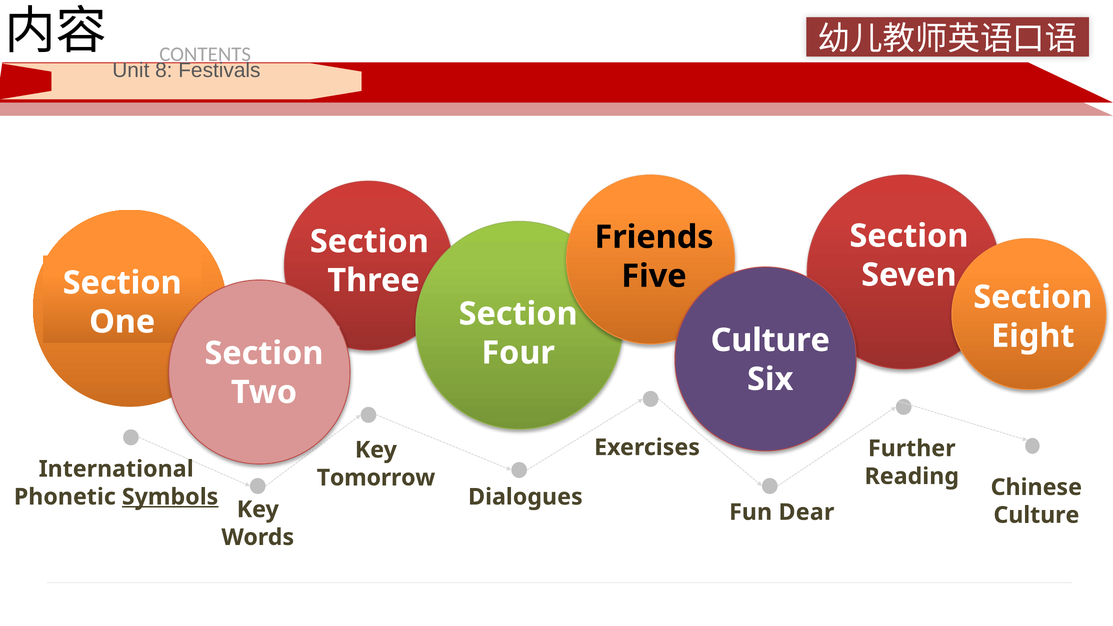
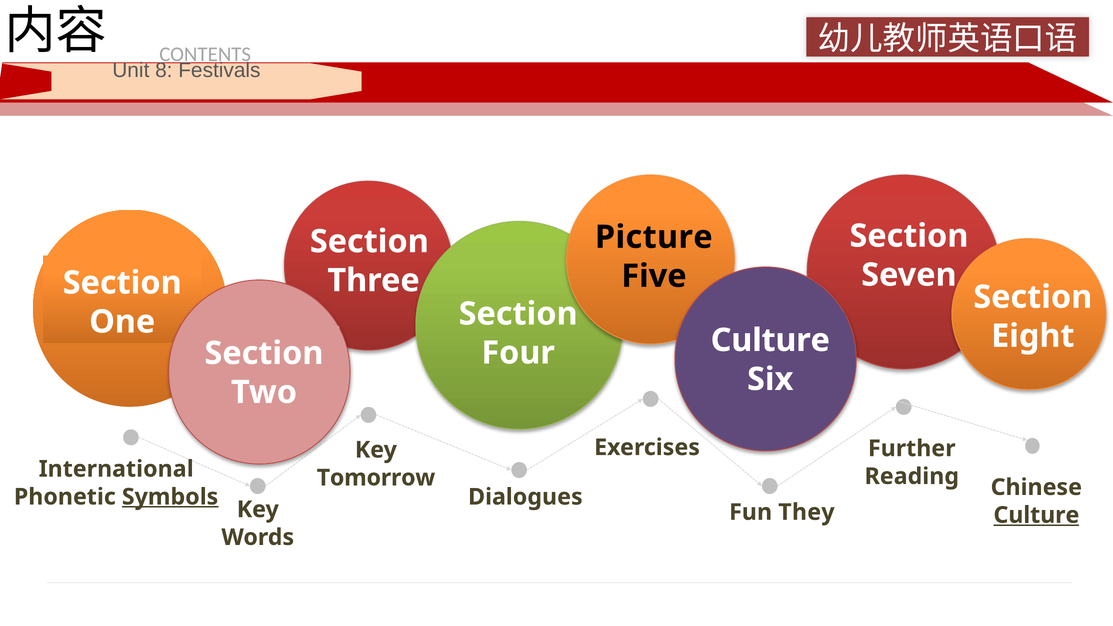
Friends: Friends -> Picture (654, 237)
Dear: Dear -> They (806, 512)
Culture underline: none -> present (1036, 515)
